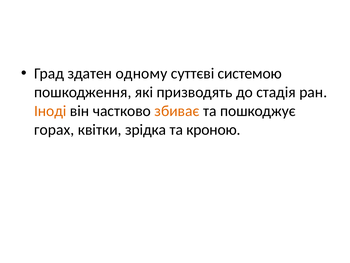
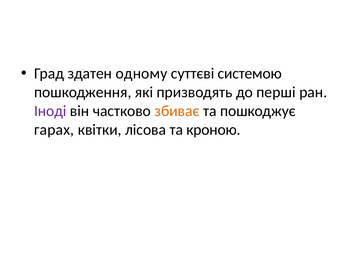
стадія: стадія -> перші (276, 92)
Іноді colour: orange -> purple (50, 111)
горах: горах -> гарах (54, 129)
зрідка: зрідка -> лісова (146, 129)
